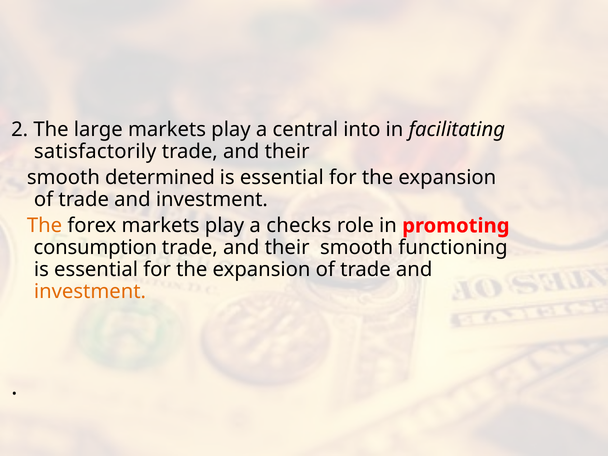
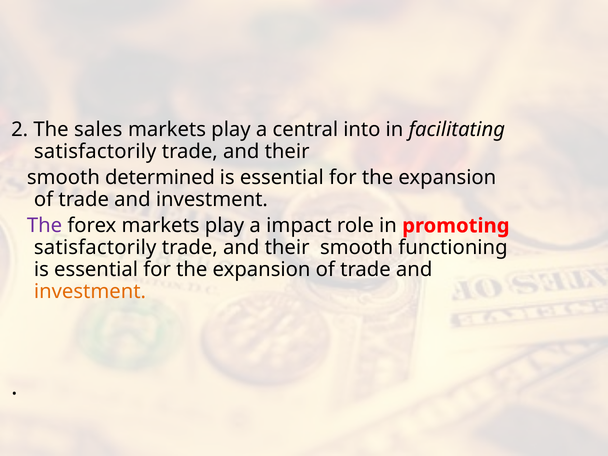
large: large -> sales (98, 130)
The colour: orange -> purple (45, 226)
checks: checks -> impact (299, 226)
consumption: consumption -> satisfactorily (95, 248)
